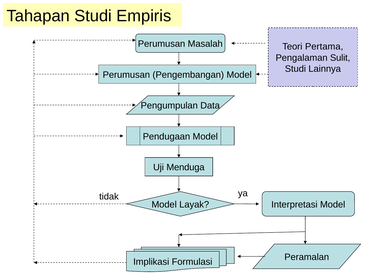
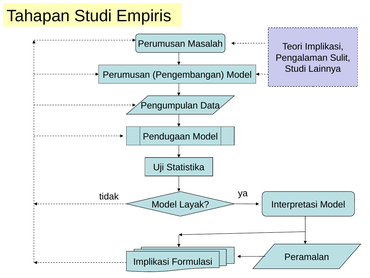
Teori Pertama: Pertama -> Implikasi (324, 47)
Menduga: Menduga -> Statistika (185, 167)
